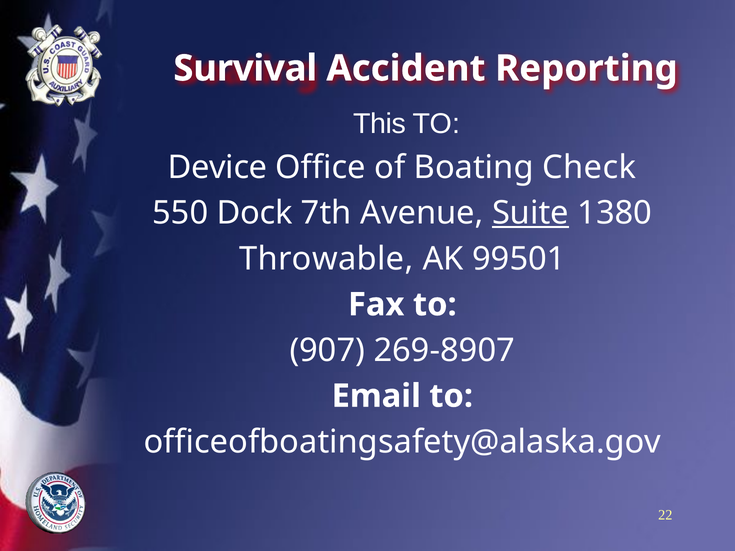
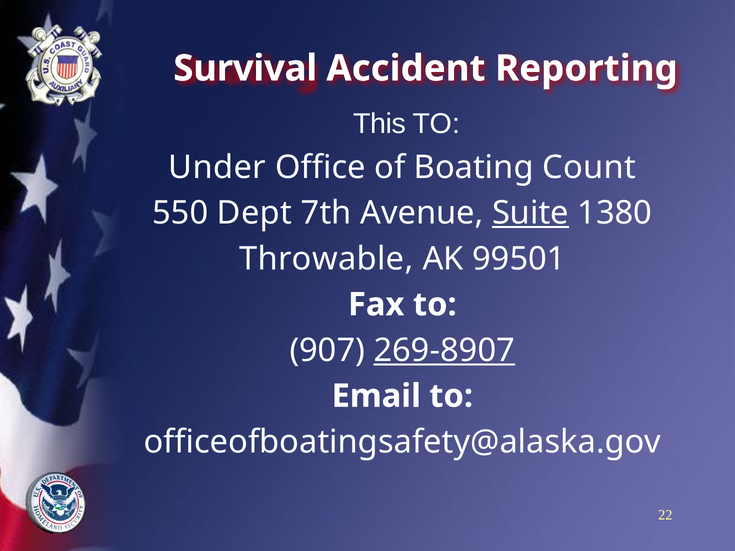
Device: Device -> Under (217, 167)
Check: Check -> Count (589, 167)
Dock: Dock -> Dept (254, 213)
269-8907 underline: none -> present (444, 350)
